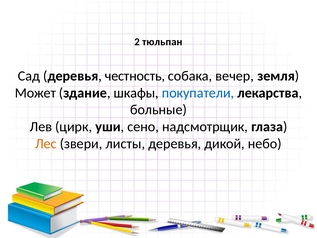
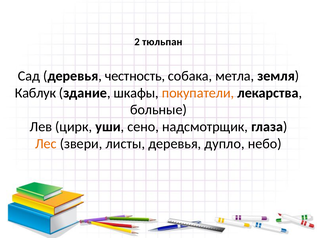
вечер: вечер -> метла (235, 76)
Может: Может -> Каблук (35, 93)
покупатели colour: blue -> orange (198, 93)
дикой: дикой -> дупло (224, 144)
